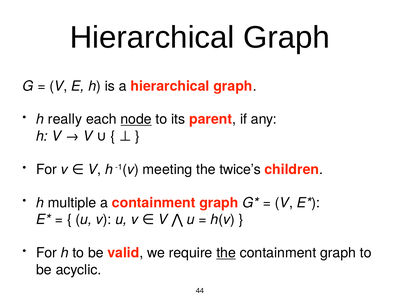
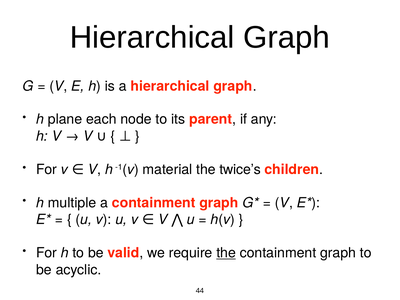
really: really -> plane (65, 119)
node underline: present -> none (136, 119)
meeting: meeting -> material (167, 169)
